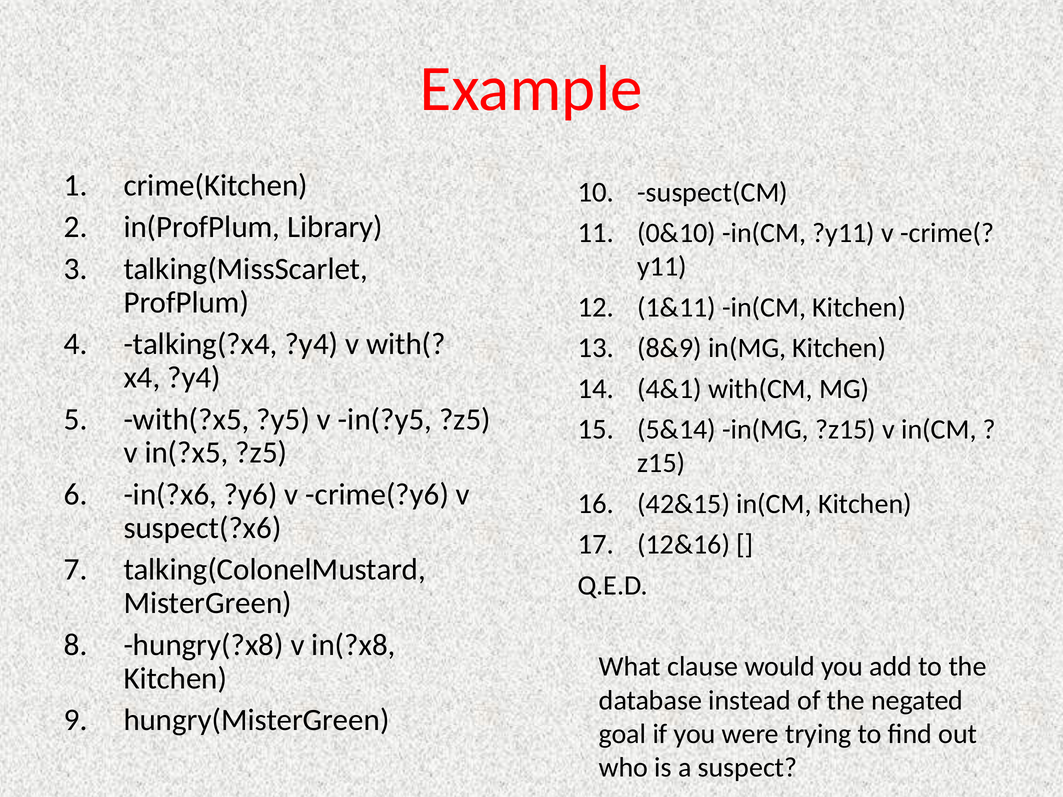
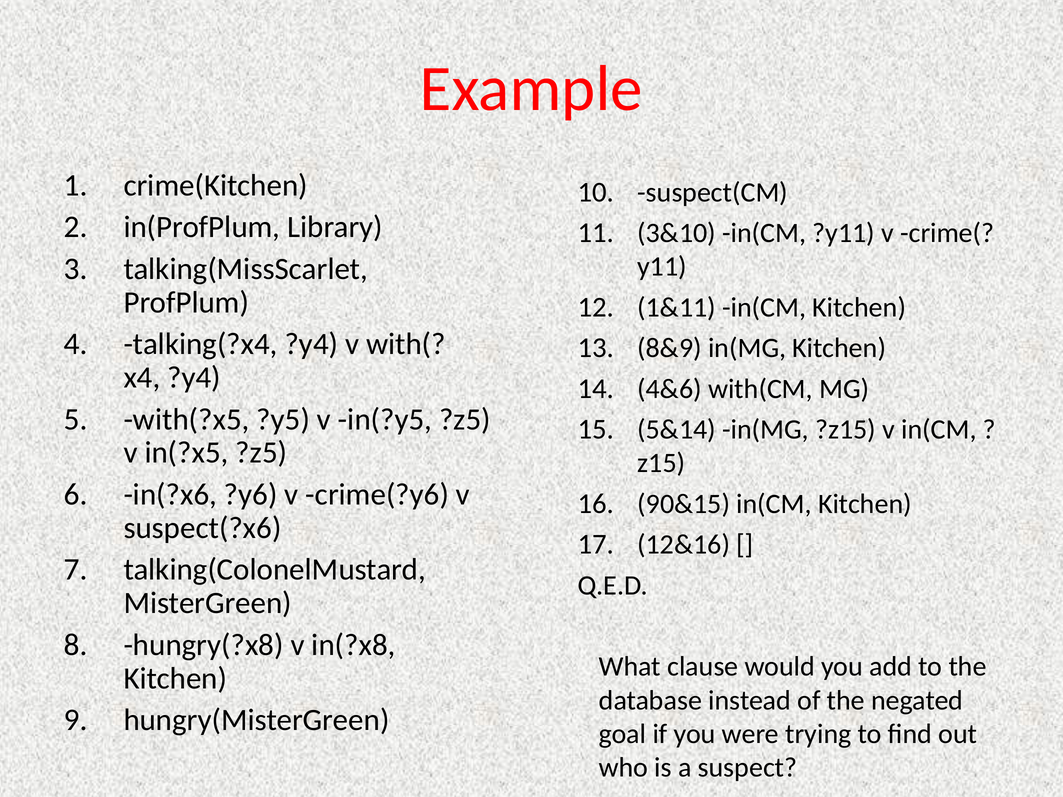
0&10: 0&10 -> 3&10 (677, 233)
4&1: 4&1 -> 4&6 (670, 389)
42&15: 42&15 -> 90&15 (684, 504)
